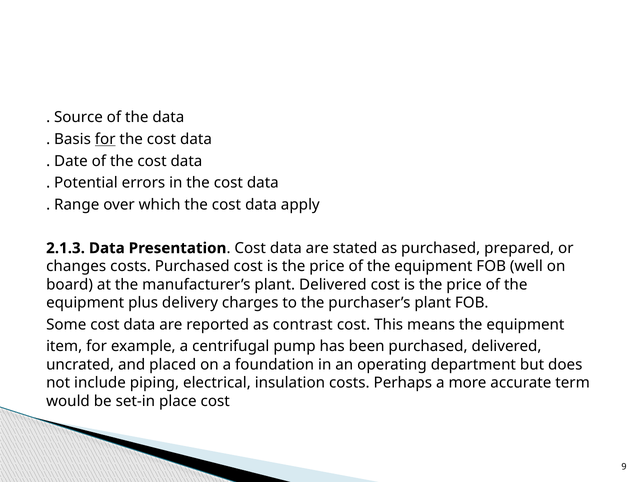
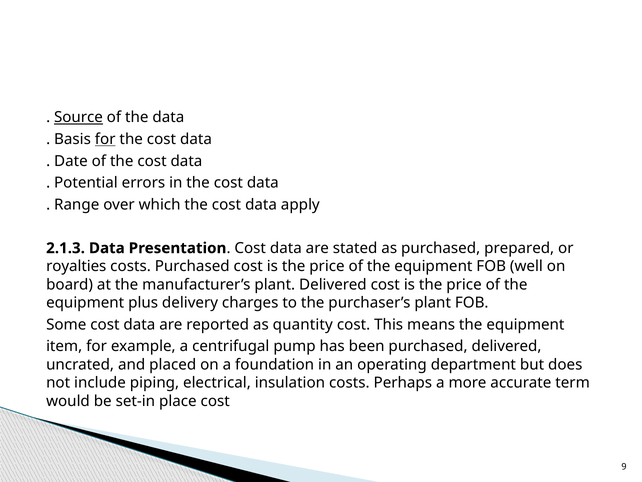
Source underline: none -> present (78, 117)
changes: changes -> royalties (76, 266)
contrast: contrast -> quantity (303, 324)
